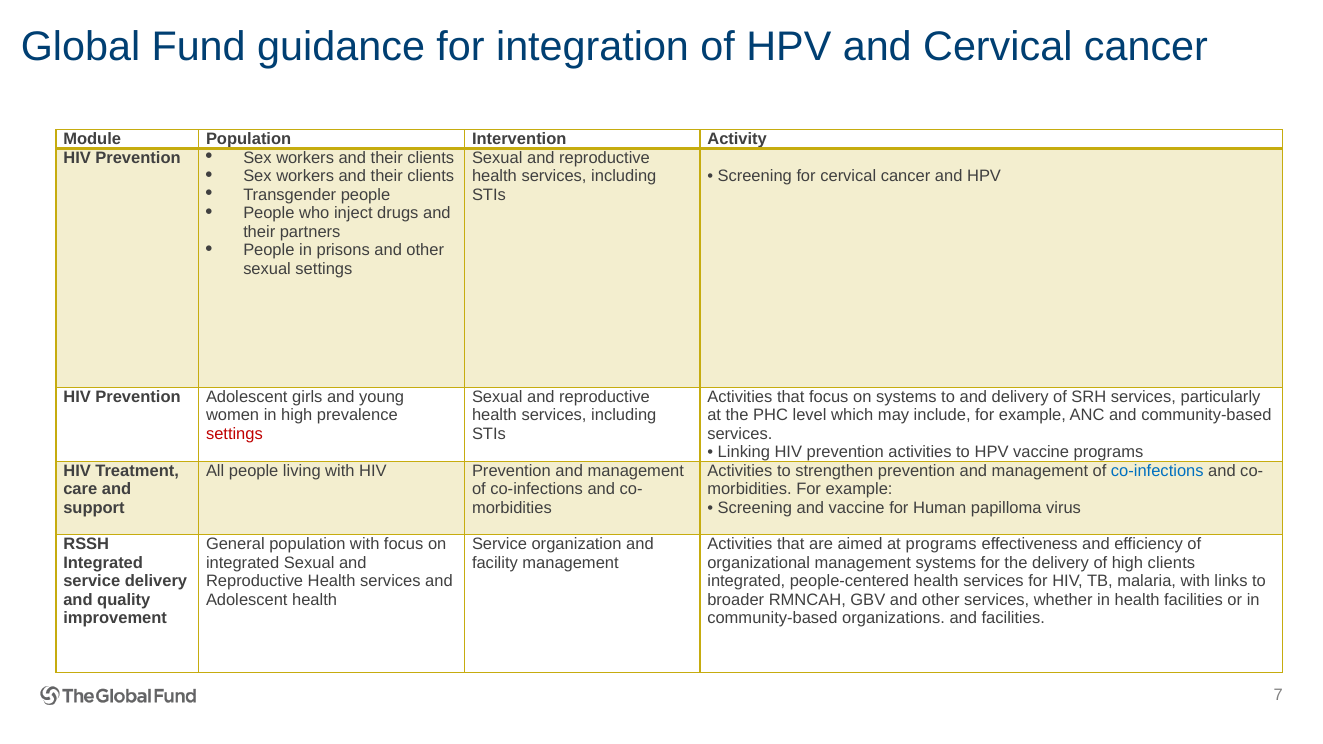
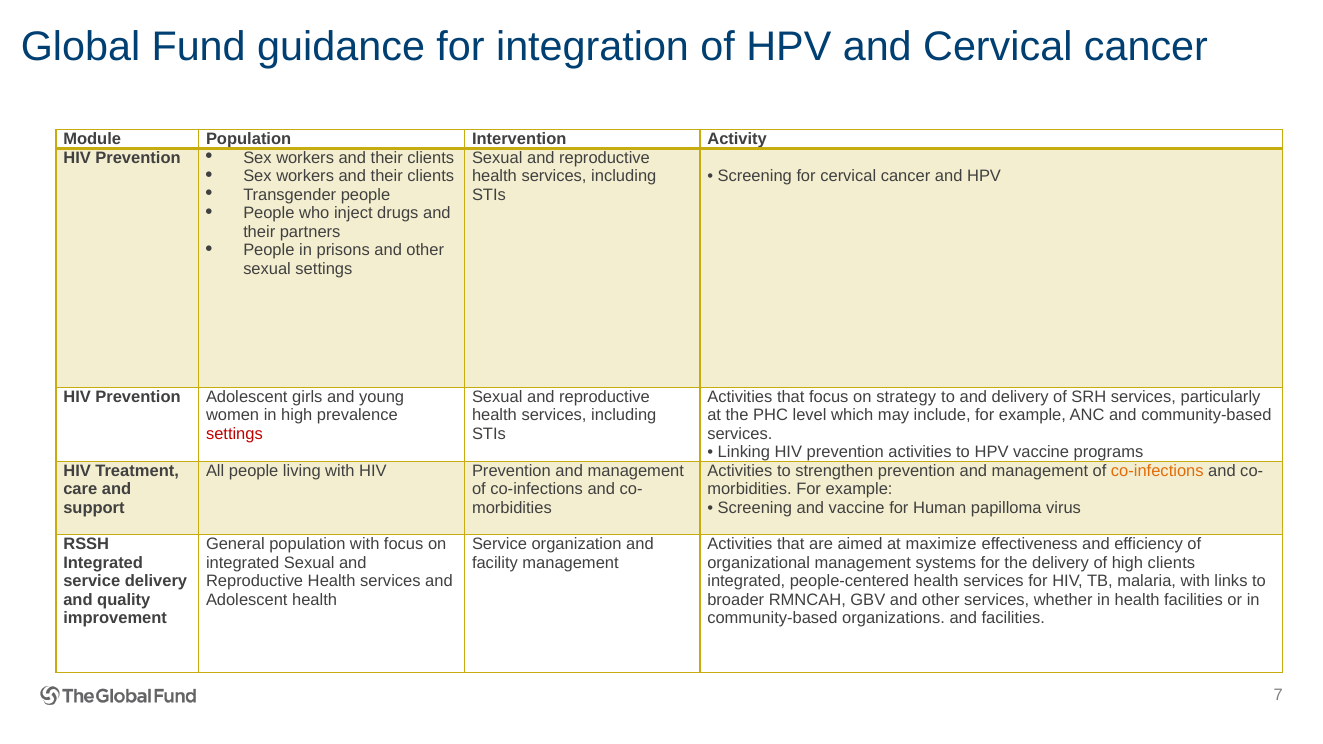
on systems: systems -> strategy (906, 397)
co-infections colour: blue -> orange (1157, 471)
at programs: programs -> maximize (941, 545)
